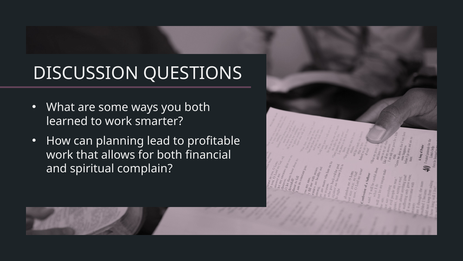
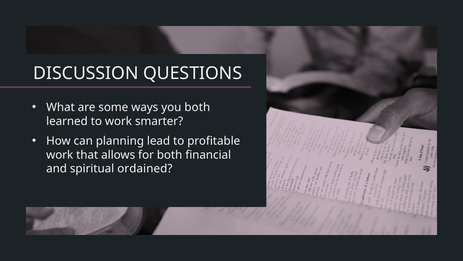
complain: complain -> ordained (145, 168)
